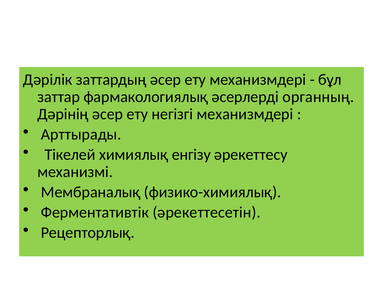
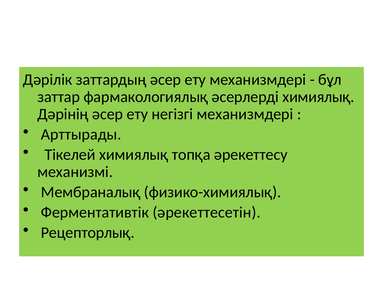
әсерлерді органның: органның -> химиялық (318, 97)
енгізу: енгізу -> топқа (191, 155)
